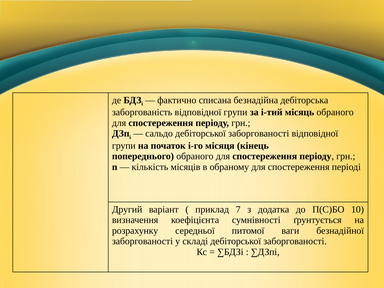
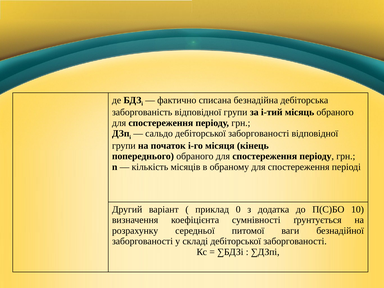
7: 7 -> 0 (238, 209)
